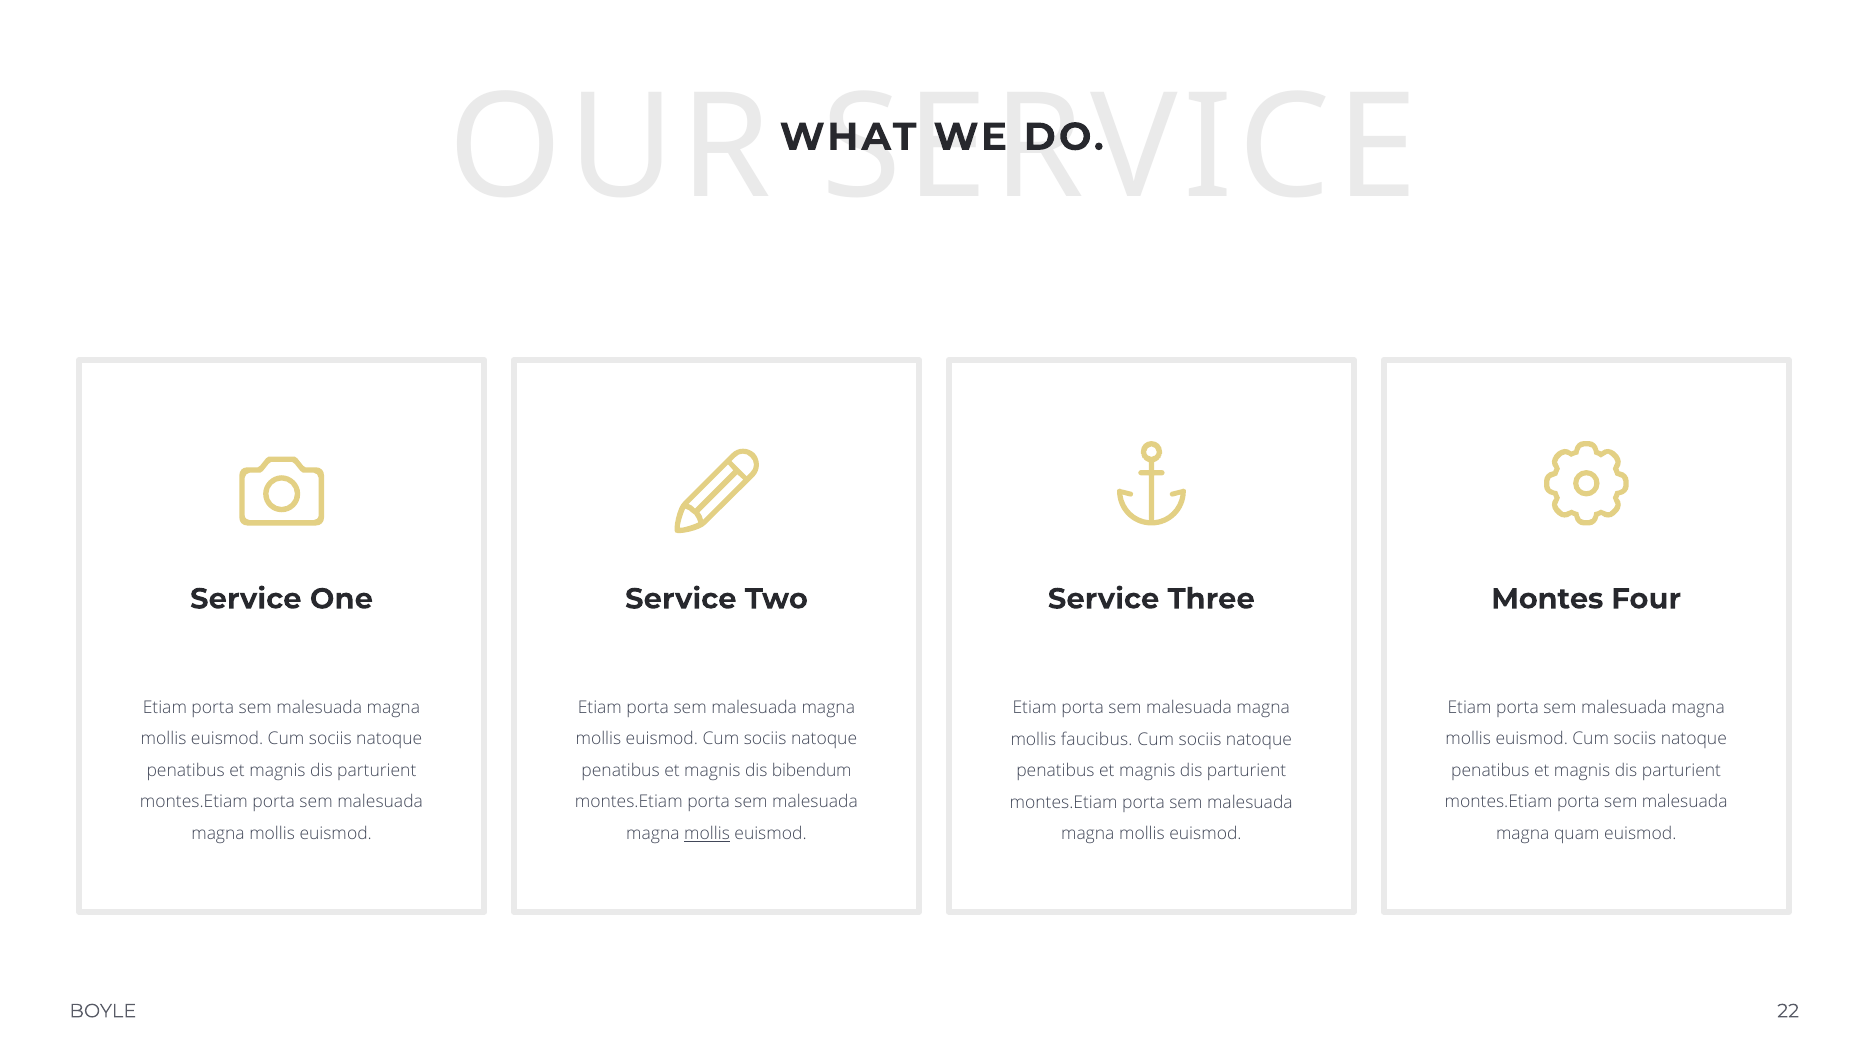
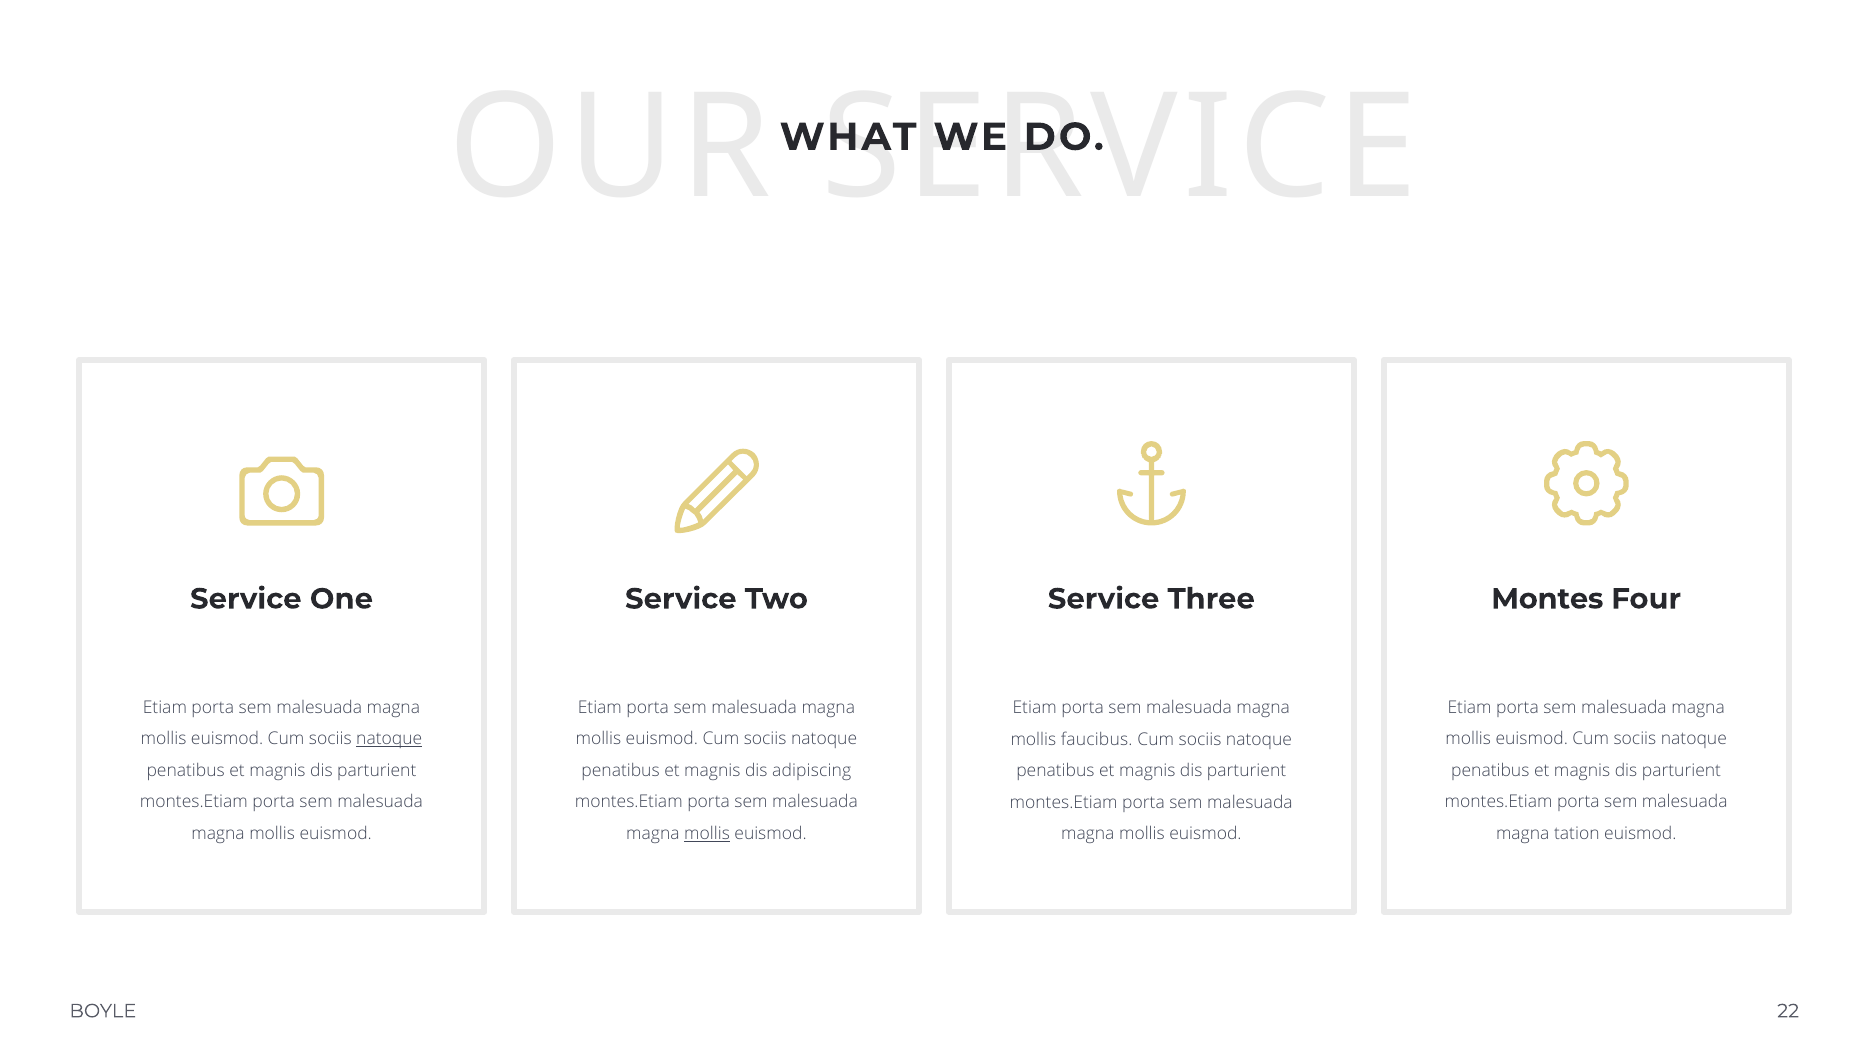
natoque underline: none -> present (389, 739)
bibendum: bibendum -> adipiscing (812, 770)
quam: quam -> tation (1577, 834)
